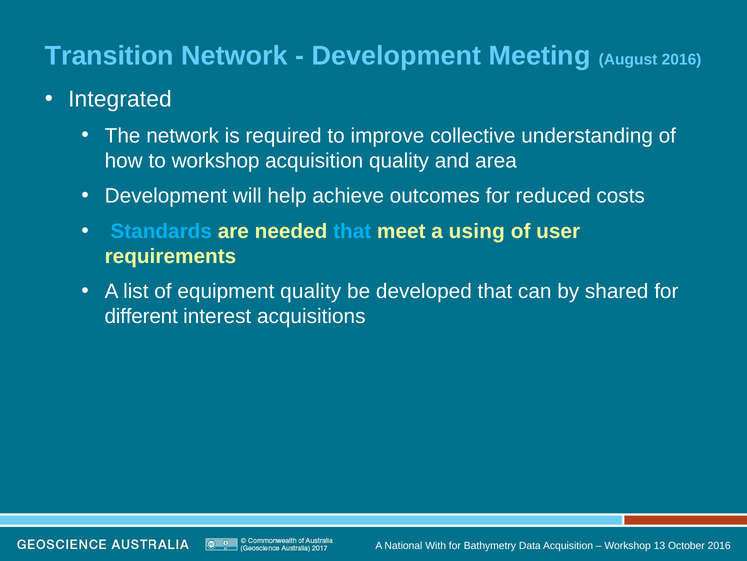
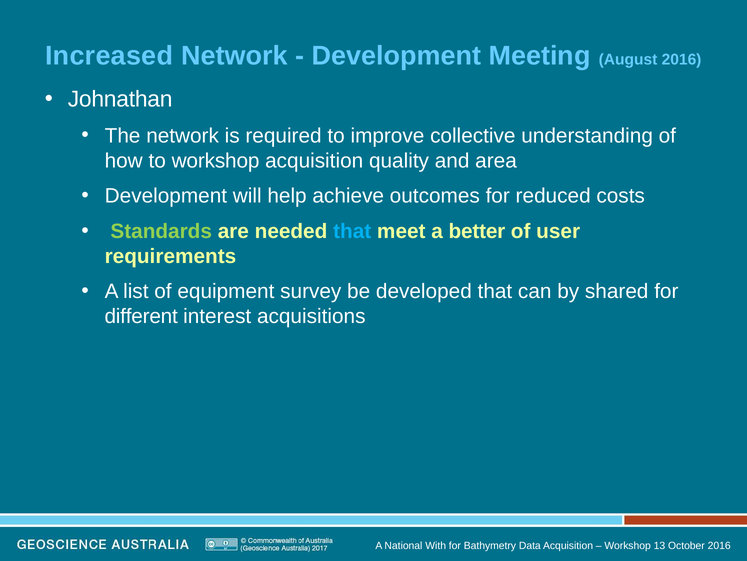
Transition: Transition -> Increased (109, 56)
Integrated: Integrated -> Johnathan (120, 99)
Standards colour: light blue -> light green (161, 231)
using: using -> better (477, 231)
equipment quality: quality -> survey (311, 291)
